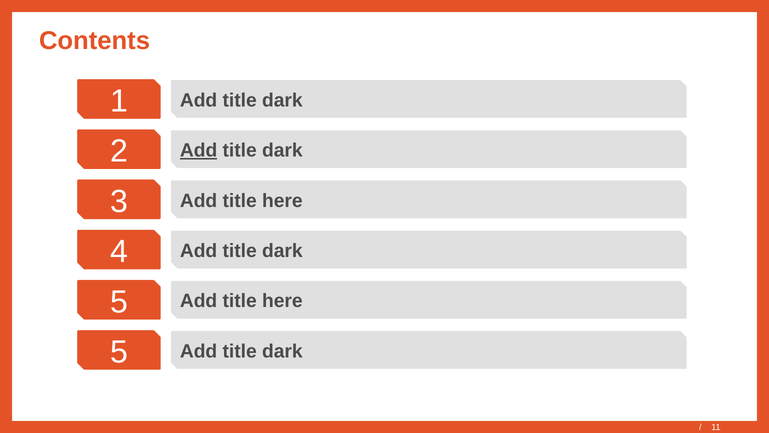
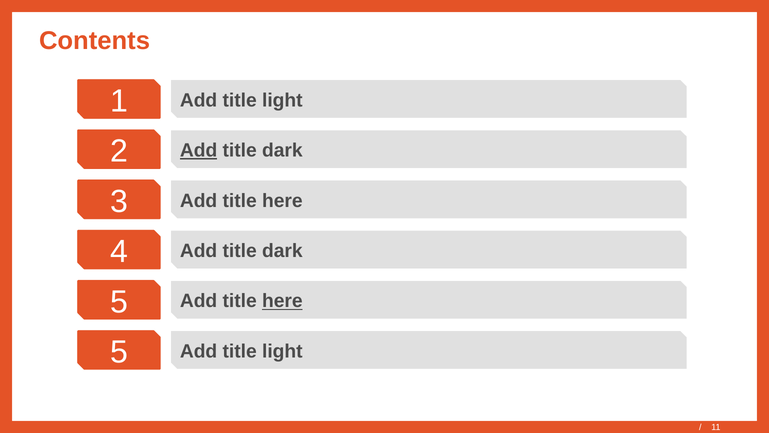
1 Add title dark: dark -> light (282, 100)
here underline: none -> present (282, 301)
5 Add title dark: dark -> light (282, 351)
